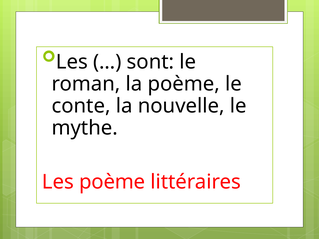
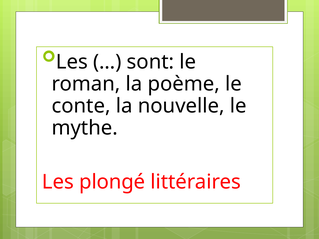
Les poème: poème -> plongé (112, 182)
